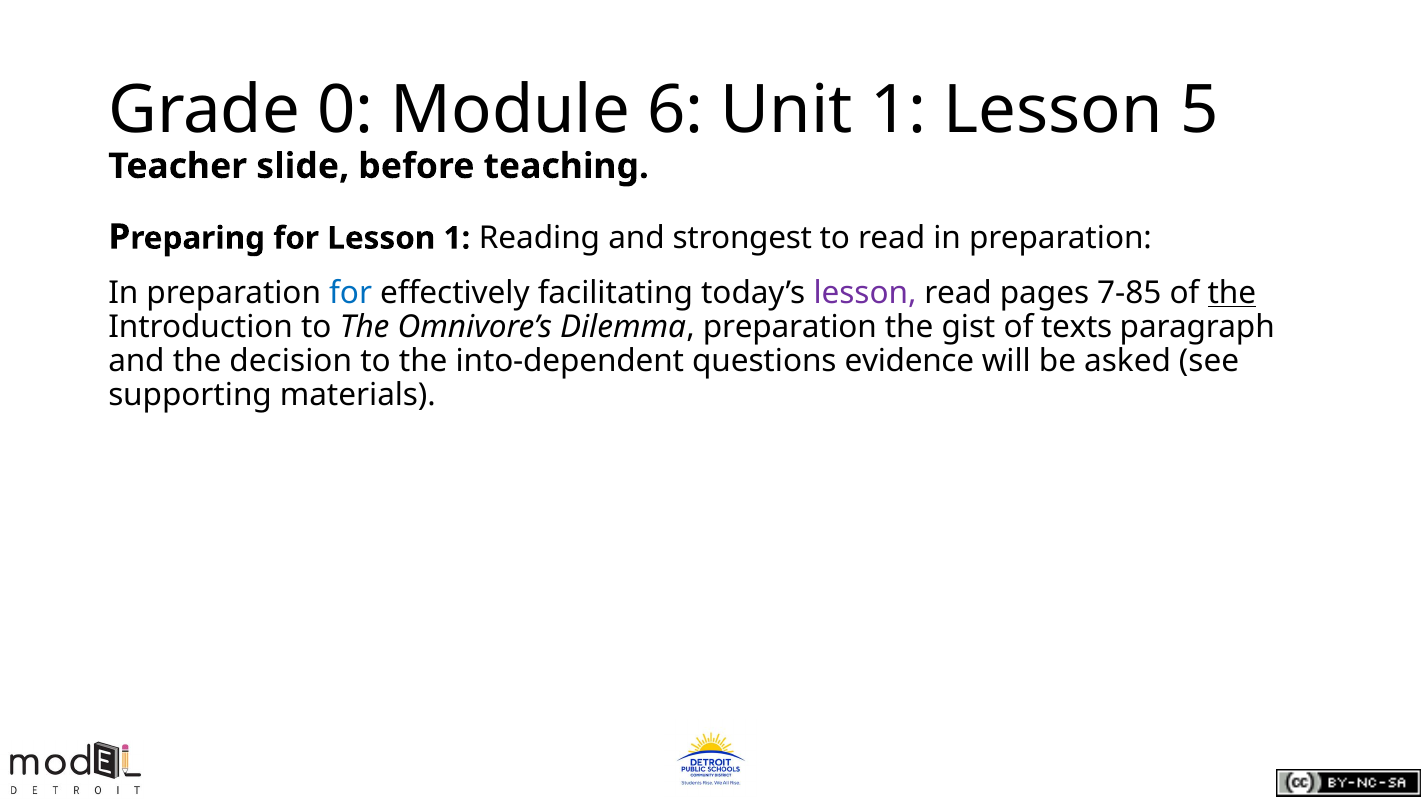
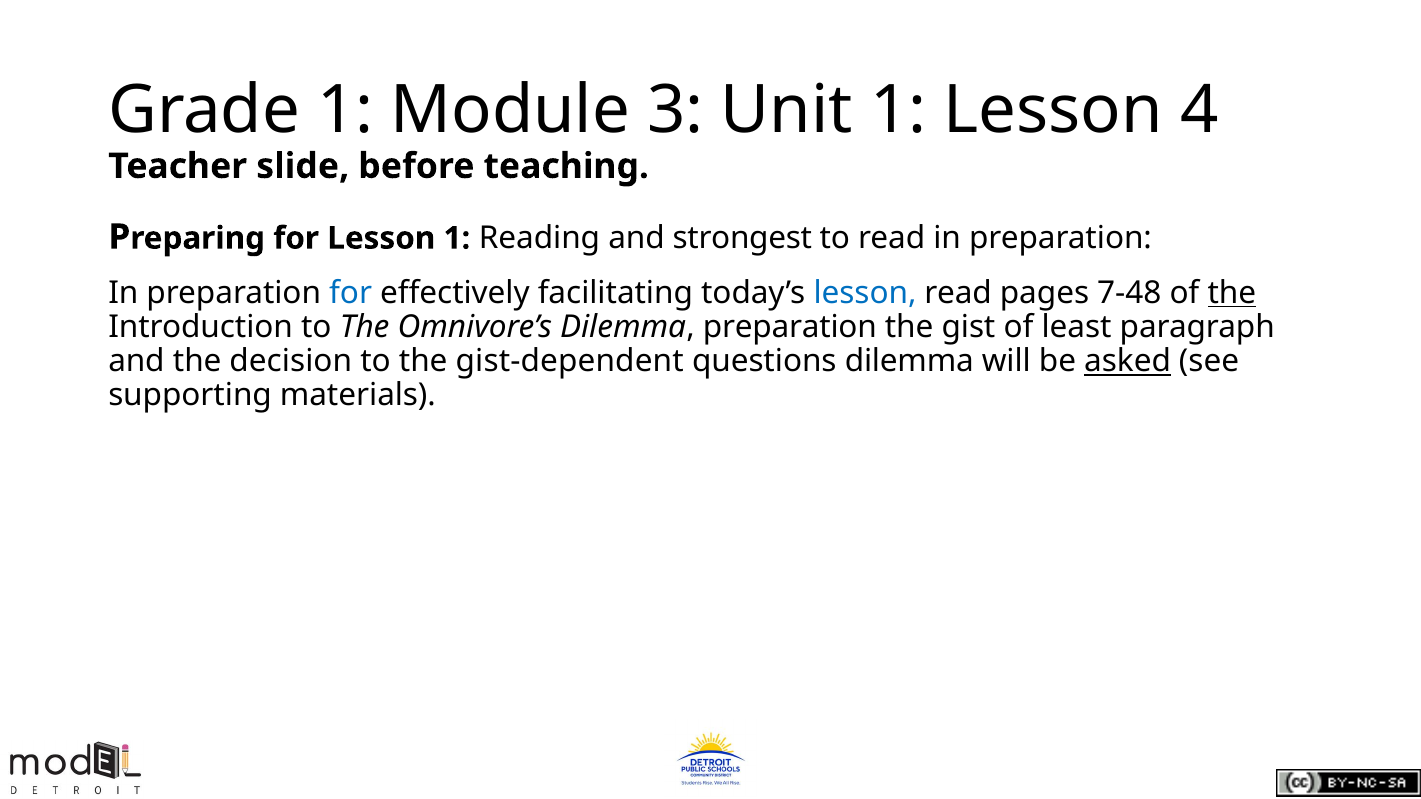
Grade 0: 0 -> 1 (345, 111)
6: 6 -> 3 (675, 111)
5: 5 -> 4 (1199, 111)
lesson colour: purple -> blue (865, 293)
7-85: 7-85 -> 7-48 (1129, 293)
texts: texts -> least (1077, 327)
into-dependent: into-dependent -> gist-dependent (570, 361)
questions evidence: evidence -> dilemma (909, 361)
asked underline: none -> present (1128, 361)
